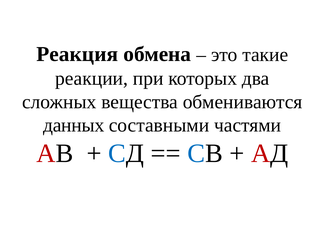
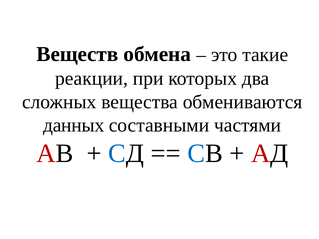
Реакция: Реакция -> Веществ (77, 54)
